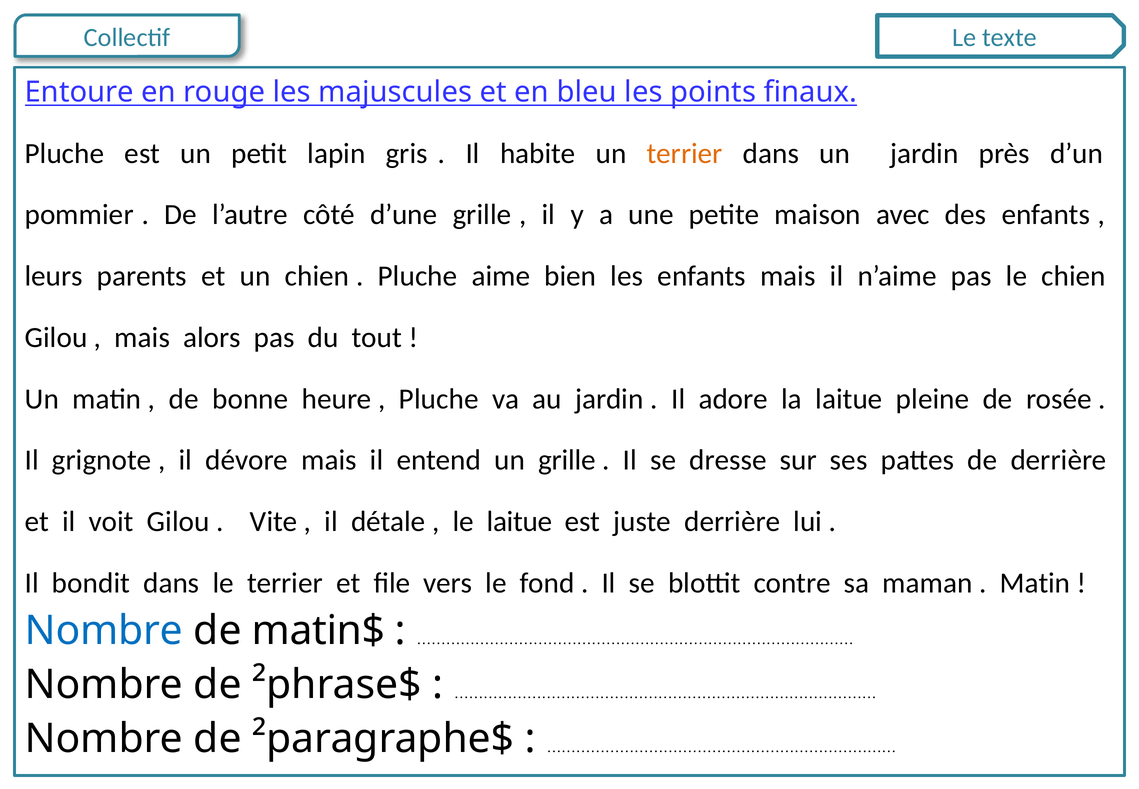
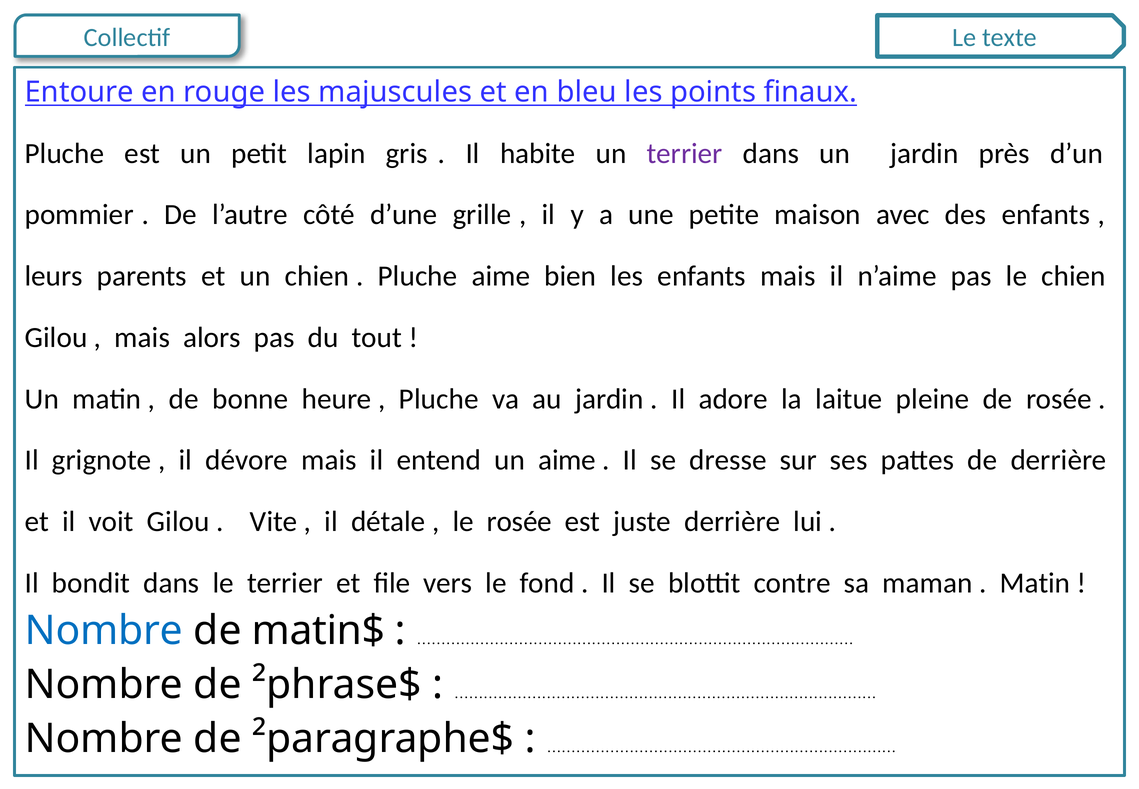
terrier colour: orange -> purple (685, 153)
un grille: grille -> aime (567, 460)
le laitue: laitue -> rosée (519, 522)
